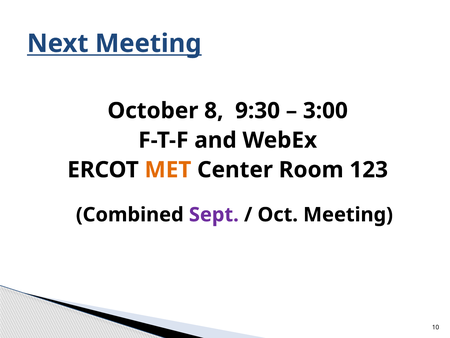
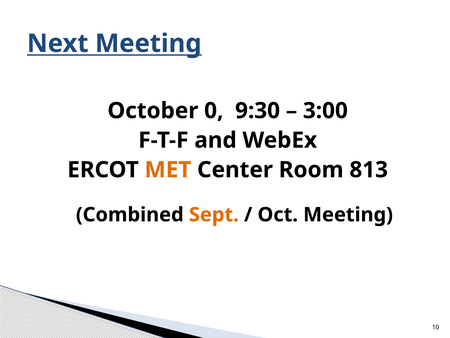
8: 8 -> 0 (214, 111)
123: 123 -> 813 (369, 170)
Sept colour: purple -> orange (214, 214)
